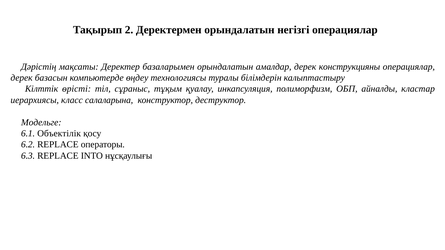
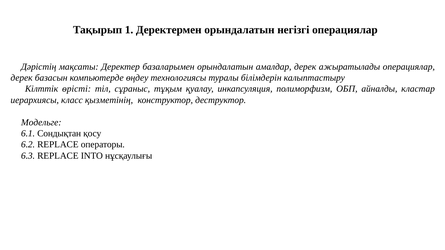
2: 2 -> 1 (129, 30)
конструкцияны: конструкцияны -> ажыратылады (349, 67)
салаларына: салаларына -> қызметінің (109, 100)
Объектілік: Объектілік -> Сондықтан (59, 134)
